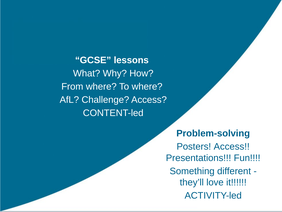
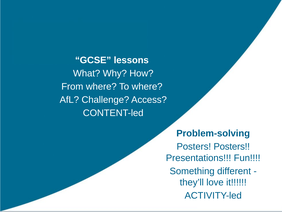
Posters Access: Access -> Posters (232, 146)
